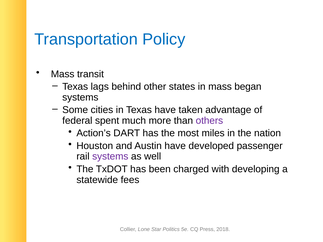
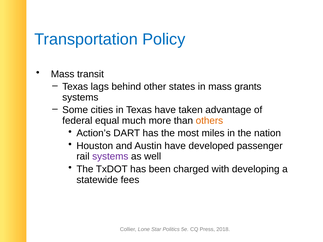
began: began -> grants (248, 87)
spent: spent -> equal (107, 121)
others colour: purple -> orange (209, 121)
